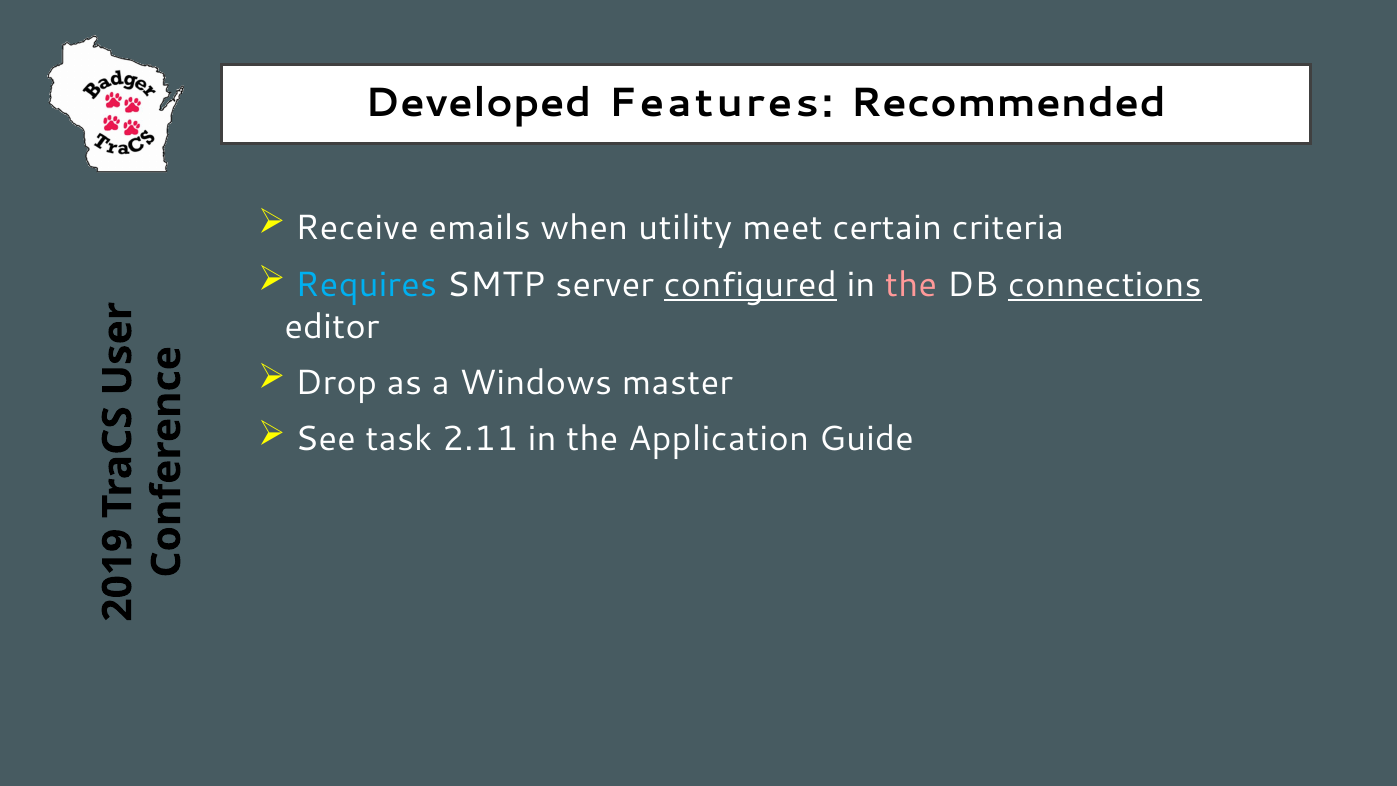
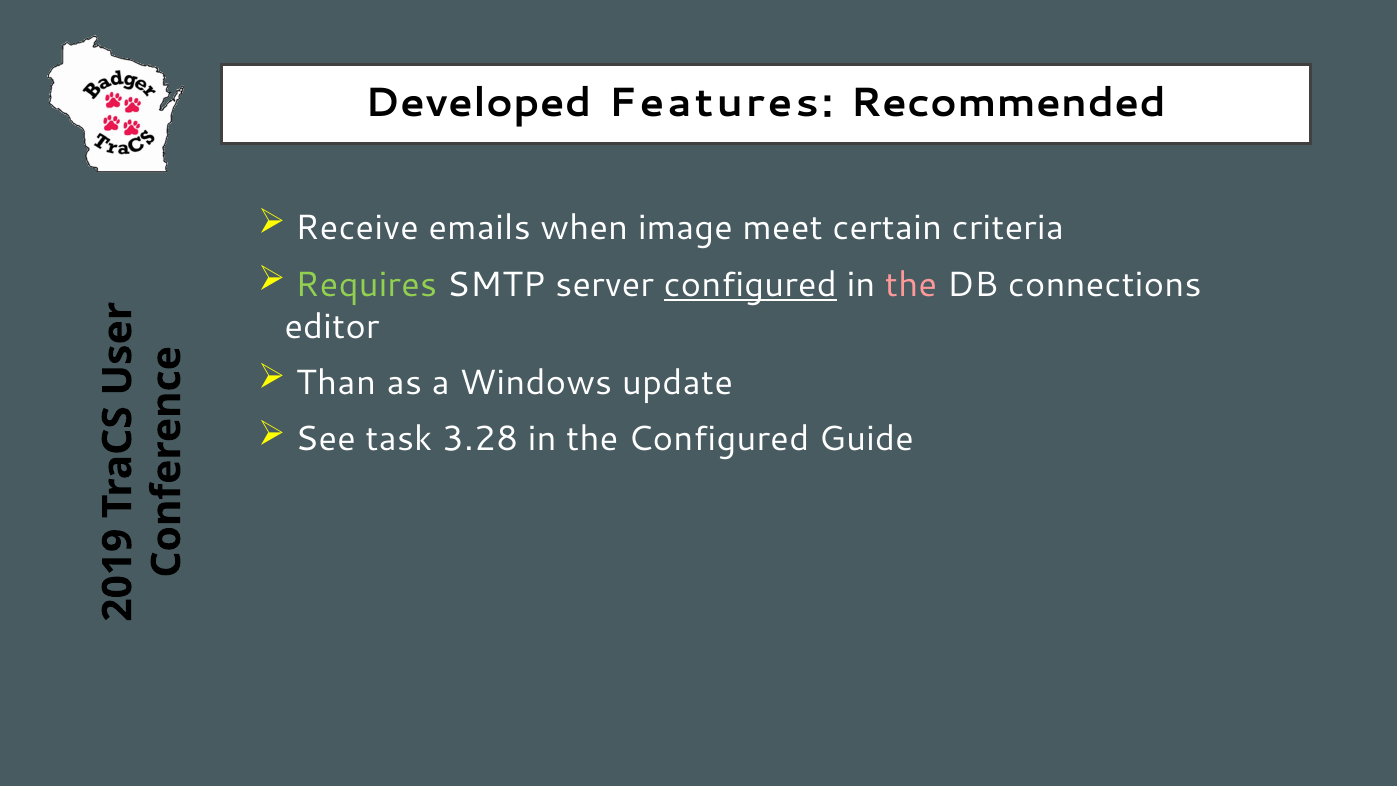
utility: utility -> image (685, 228)
Requires colour: light blue -> light green (366, 284)
connections underline: present -> none (1105, 284)
Drop: Drop -> Than (336, 383)
master: master -> update (677, 383)
2.11: 2.11 -> 3.28 (480, 439)
the Application: Application -> Configured (719, 439)
